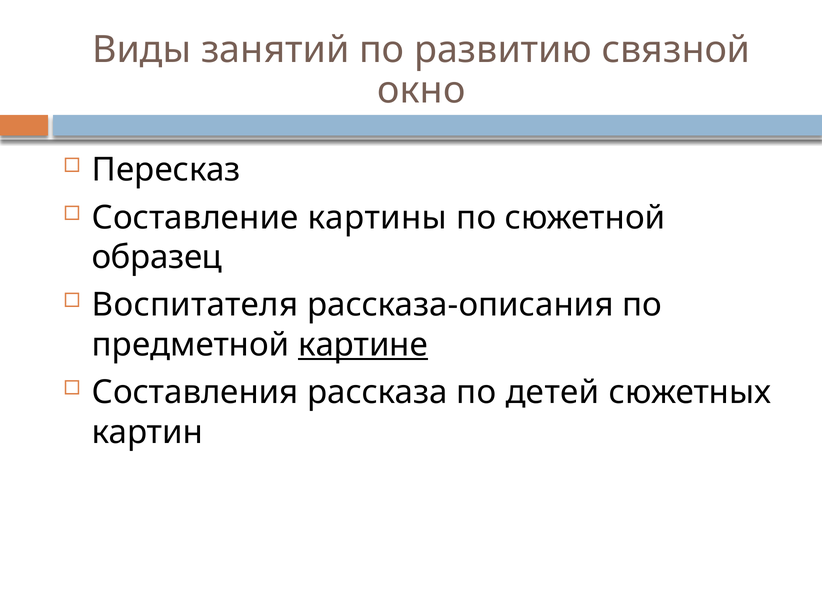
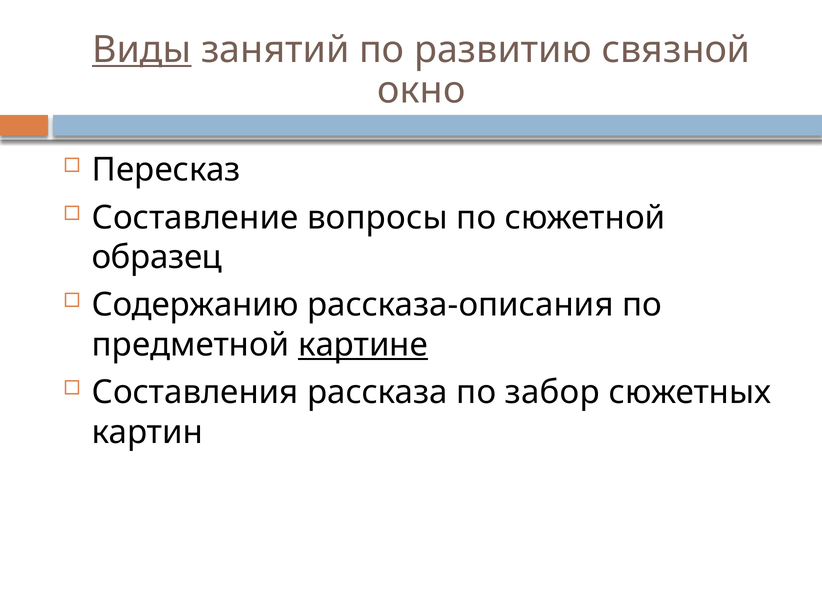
Виды underline: none -> present (142, 50)
картины: картины -> вопросы (377, 218)
Воспитателя: Воспитателя -> Содержанию (195, 305)
детей: детей -> забор (552, 393)
